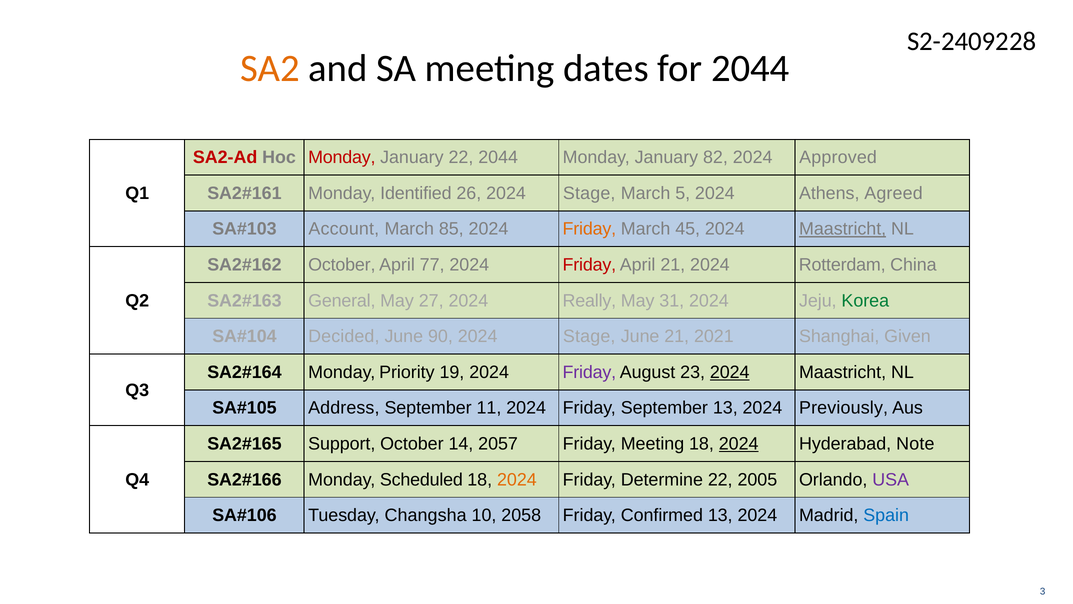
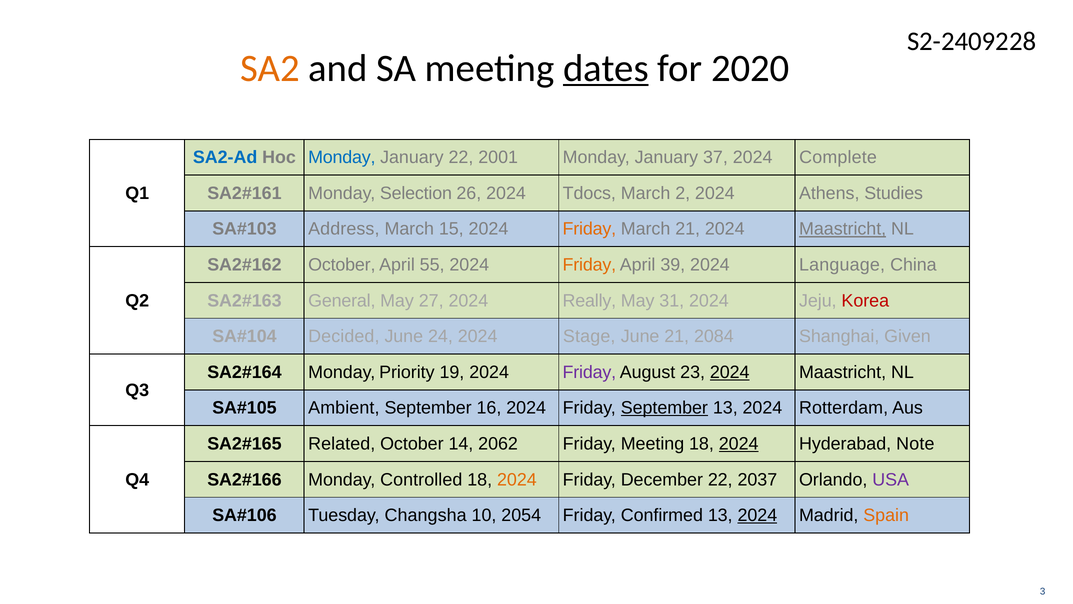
dates underline: none -> present (606, 68)
for 2044: 2044 -> 2020 (750, 68)
SA2-Ad colour: red -> blue (225, 157)
Monday colour: red -> blue (342, 157)
22 2044: 2044 -> 2001 (498, 157)
82: 82 -> 37 (715, 157)
Approved: Approved -> Complete (838, 157)
Identified: Identified -> Selection (416, 193)
26 2024 Stage: Stage -> Tdocs (589, 193)
5: 5 -> 2 (683, 193)
Agreed: Agreed -> Studies (894, 193)
Account: Account -> Address (344, 229)
85: 85 -> 15 (451, 229)
March 45: 45 -> 21 (688, 229)
77: 77 -> 55 (432, 265)
Friday colour: red -> orange (589, 265)
April 21: 21 -> 39 (673, 265)
Rotterdam: Rotterdam -> Language (842, 265)
Korea colour: green -> red (865, 300)
90: 90 -> 24 (440, 336)
2021: 2021 -> 2084 (714, 336)
Address: Address -> Ambient (344, 408)
11: 11 -> 16 (489, 408)
September underline: none -> present (664, 408)
Previously: Previously -> Rotterdam (844, 408)
Support: Support -> Related (342, 443)
2057: 2057 -> 2062 (498, 443)
Scheduled: Scheduled -> Controlled (421, 479)
Determine: Determine -> December (662, 479)
2005: 2005 -> 2037 (757, 479)
2058: 2058 -> 2054 (521, 515)
2024 underline: none -> present (757, 515)
Spain colour: blue -> orange (886, 515)
